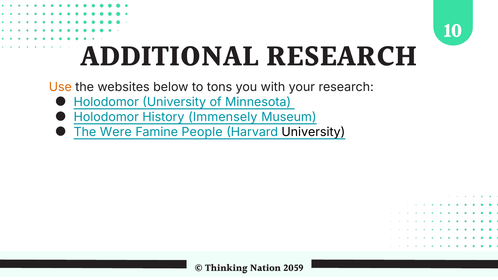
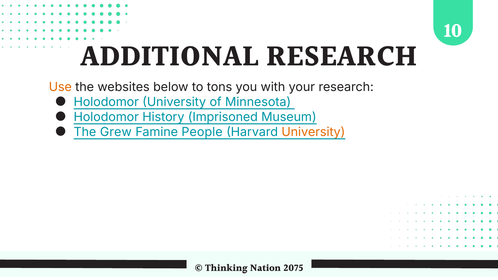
Immensely: Immensely -> Imprisoned (223, 117)
Were: Were -> Grew (116, 132)
University colour: black -> orange (313, 132)
2059: 2059 -> 2075 (293, 269)
